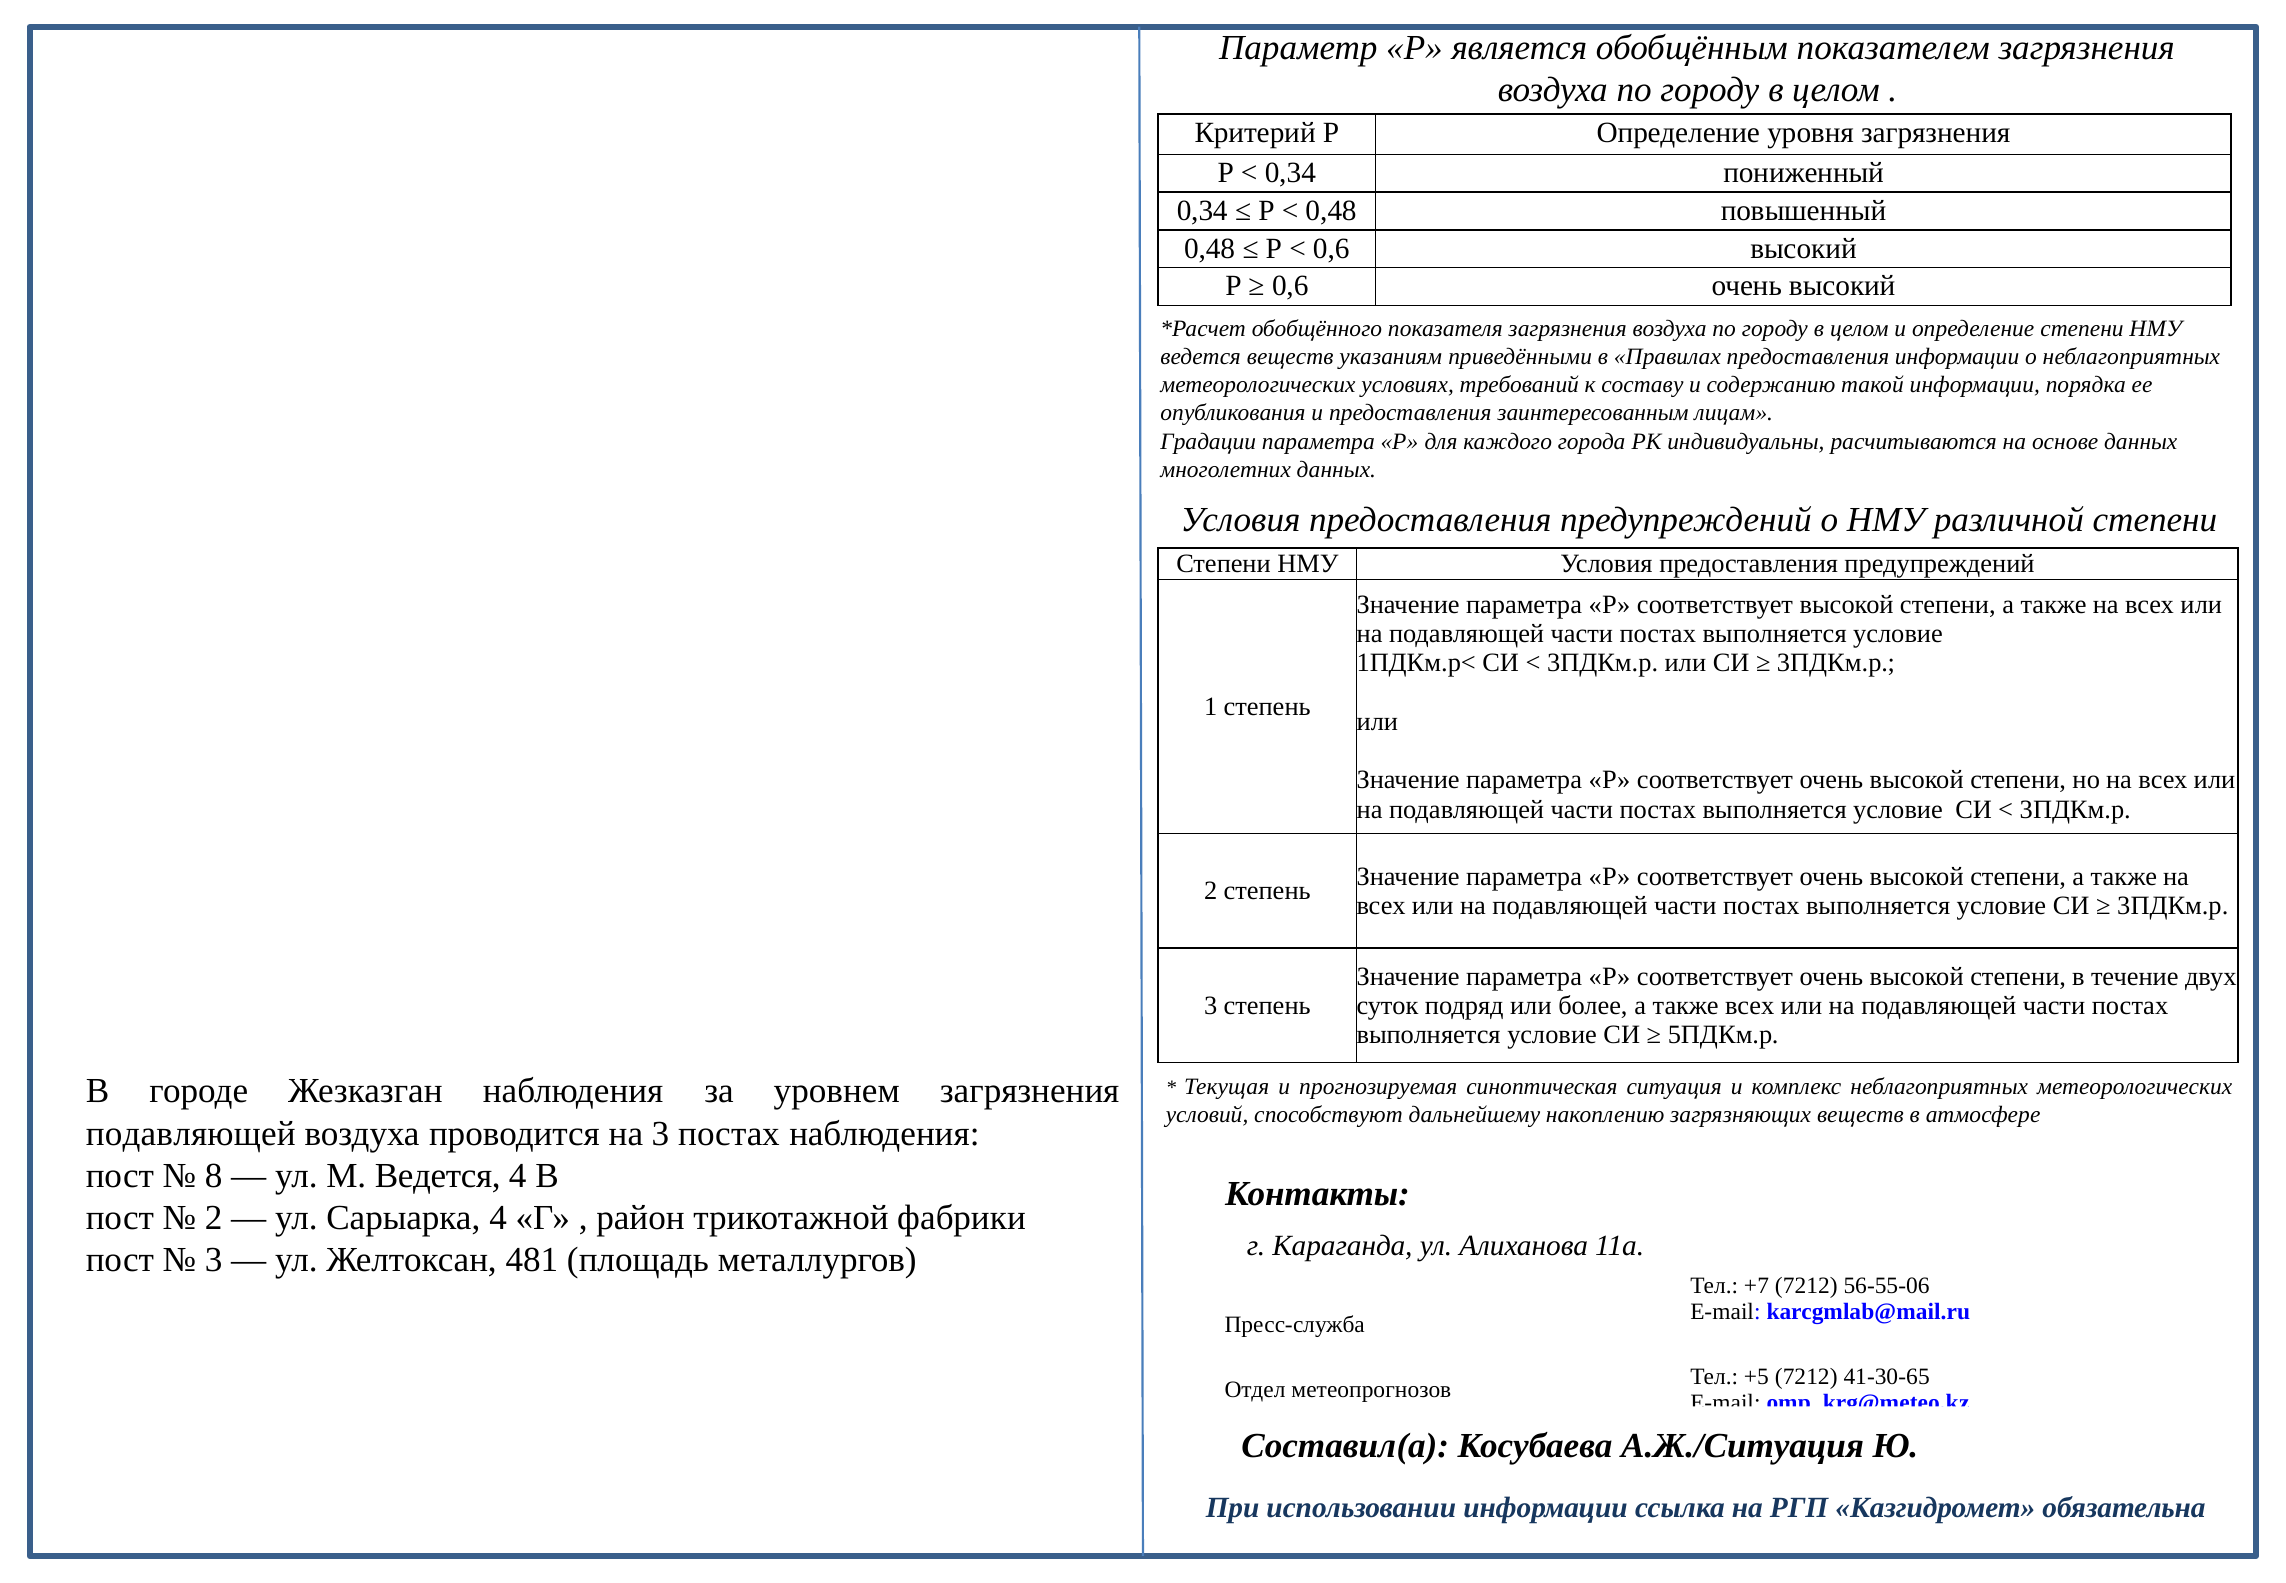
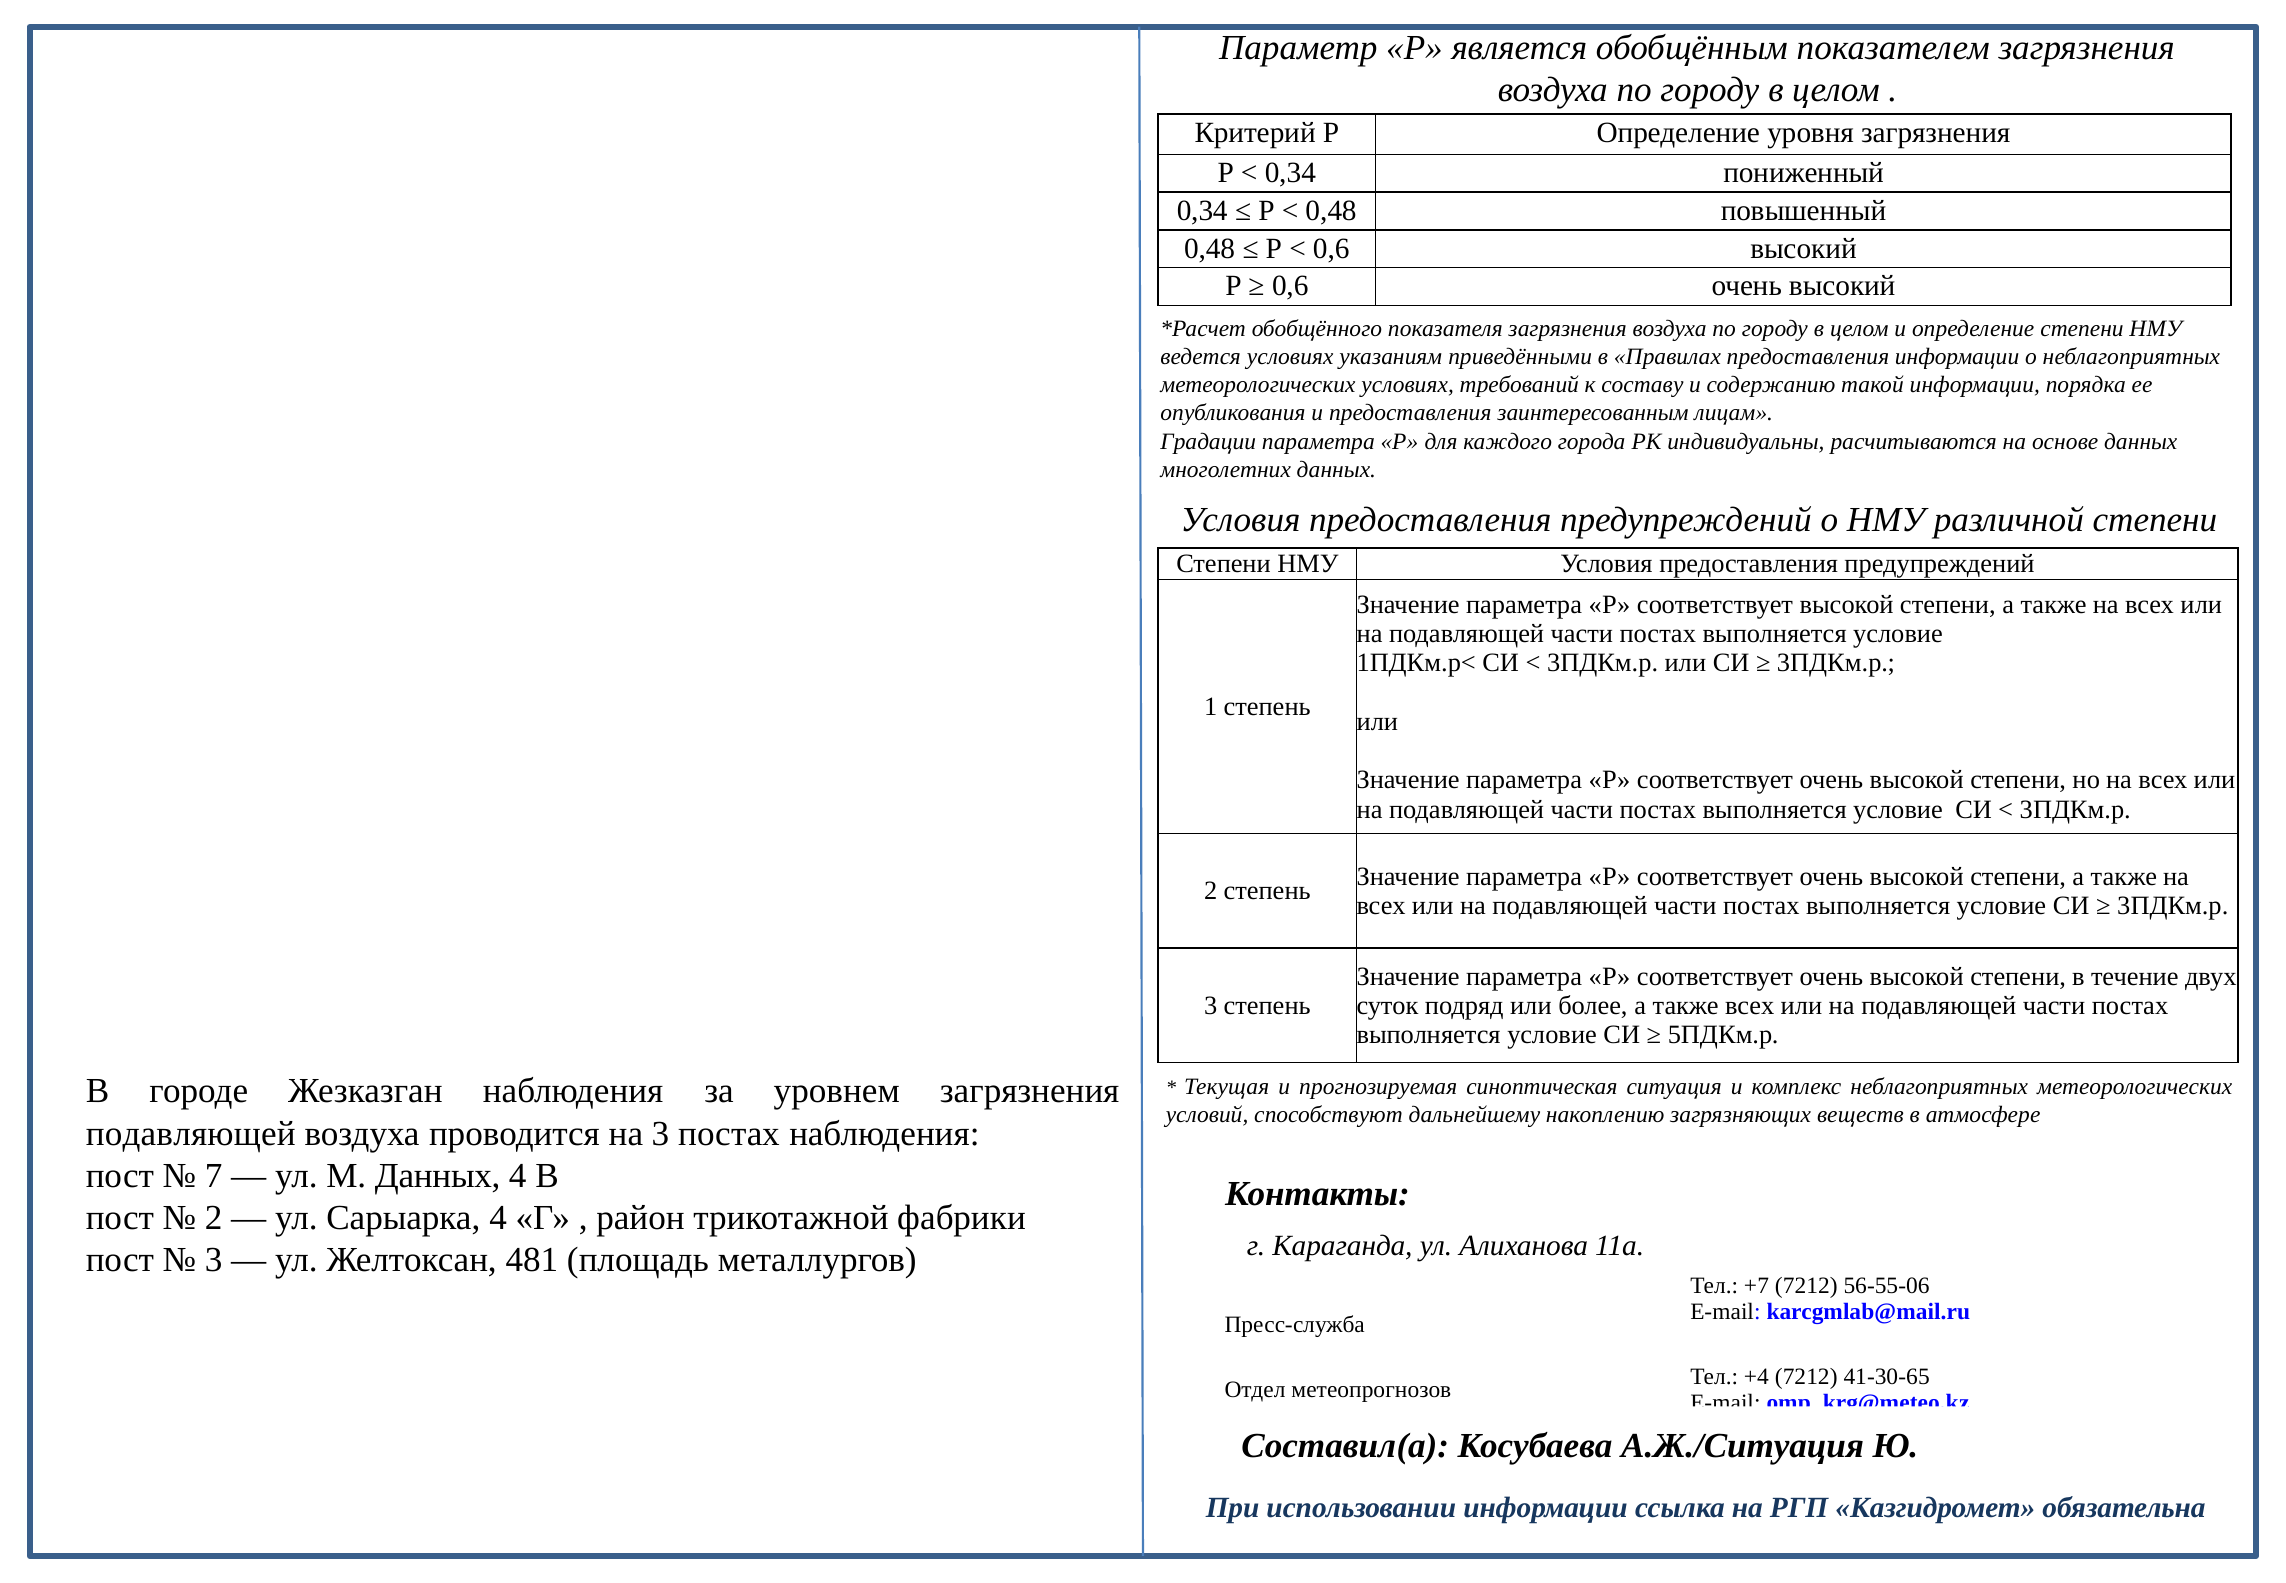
ведется веществ: веществ -> условиях (1290, 357)
8: 8 -> 7 (214, 1175)
М Ведется: Ведется -> Данных (438, 1175)
+5: +5 -> +4 (1756, 1376)
